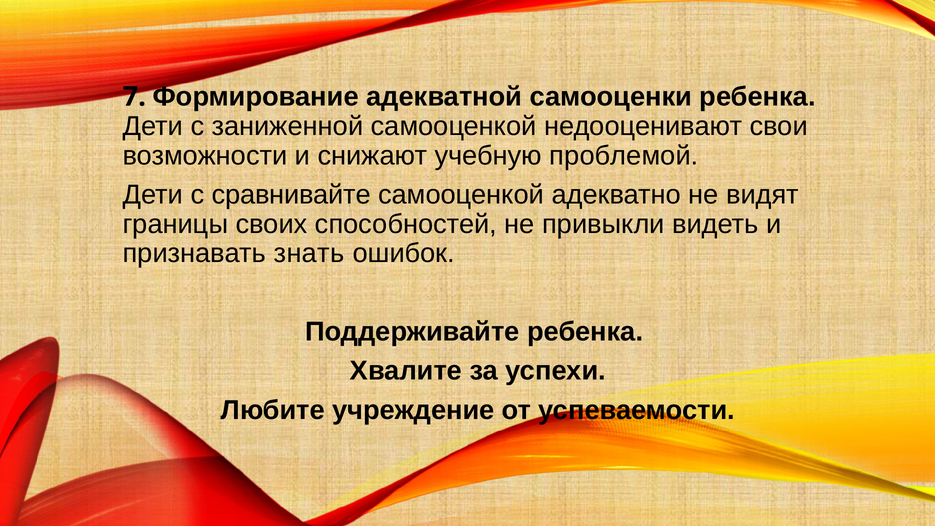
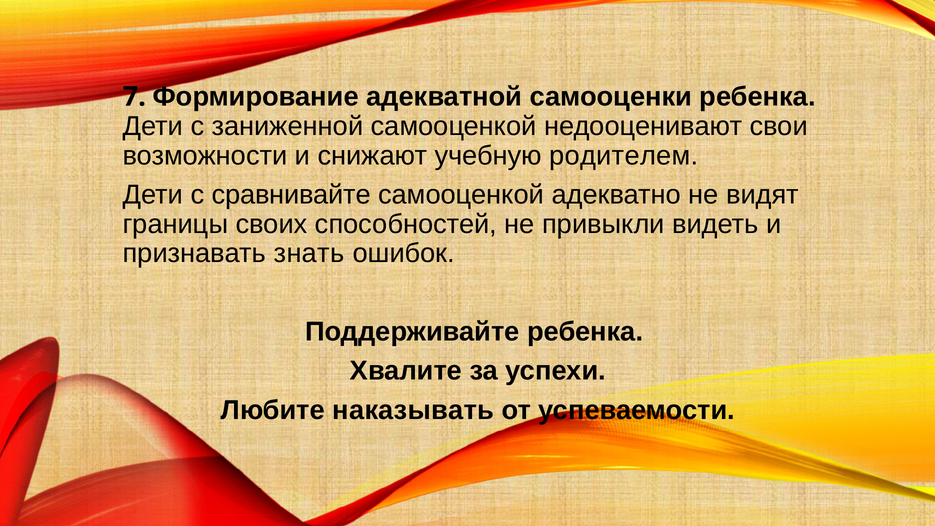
проблемой: проблемой -> родителем (624, 155)
учреждение: учреждение -> наказывать (413, 410)
